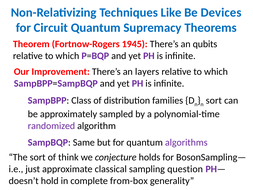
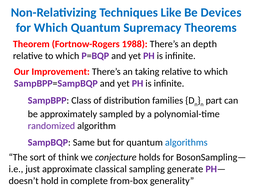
for Circuit: Circuit -> Which (51, 28)
1945: 1945 -> 1988 (135, 44)
qubits: qubits -> depth (205, 44)
layers: layers -> taking (147, 72)
sort: sort -> part (214, 100)
algorithms colour: purple -> blue (186, 142)
question: question -> generate (185, 169)
